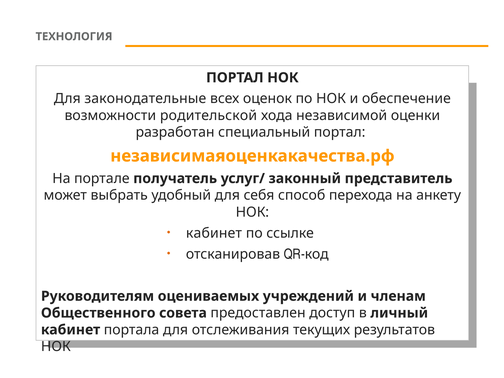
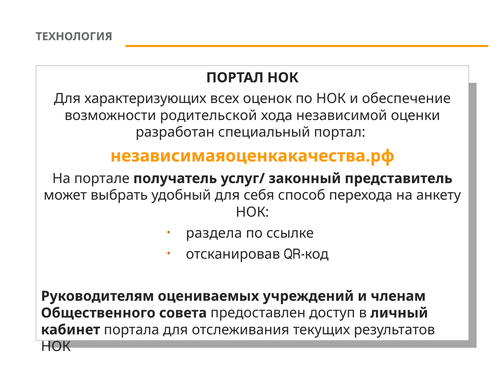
законодательные: законодательные -> характеризующих (145, 99)
кабинет: кабинет -> раздела (214, 233)
